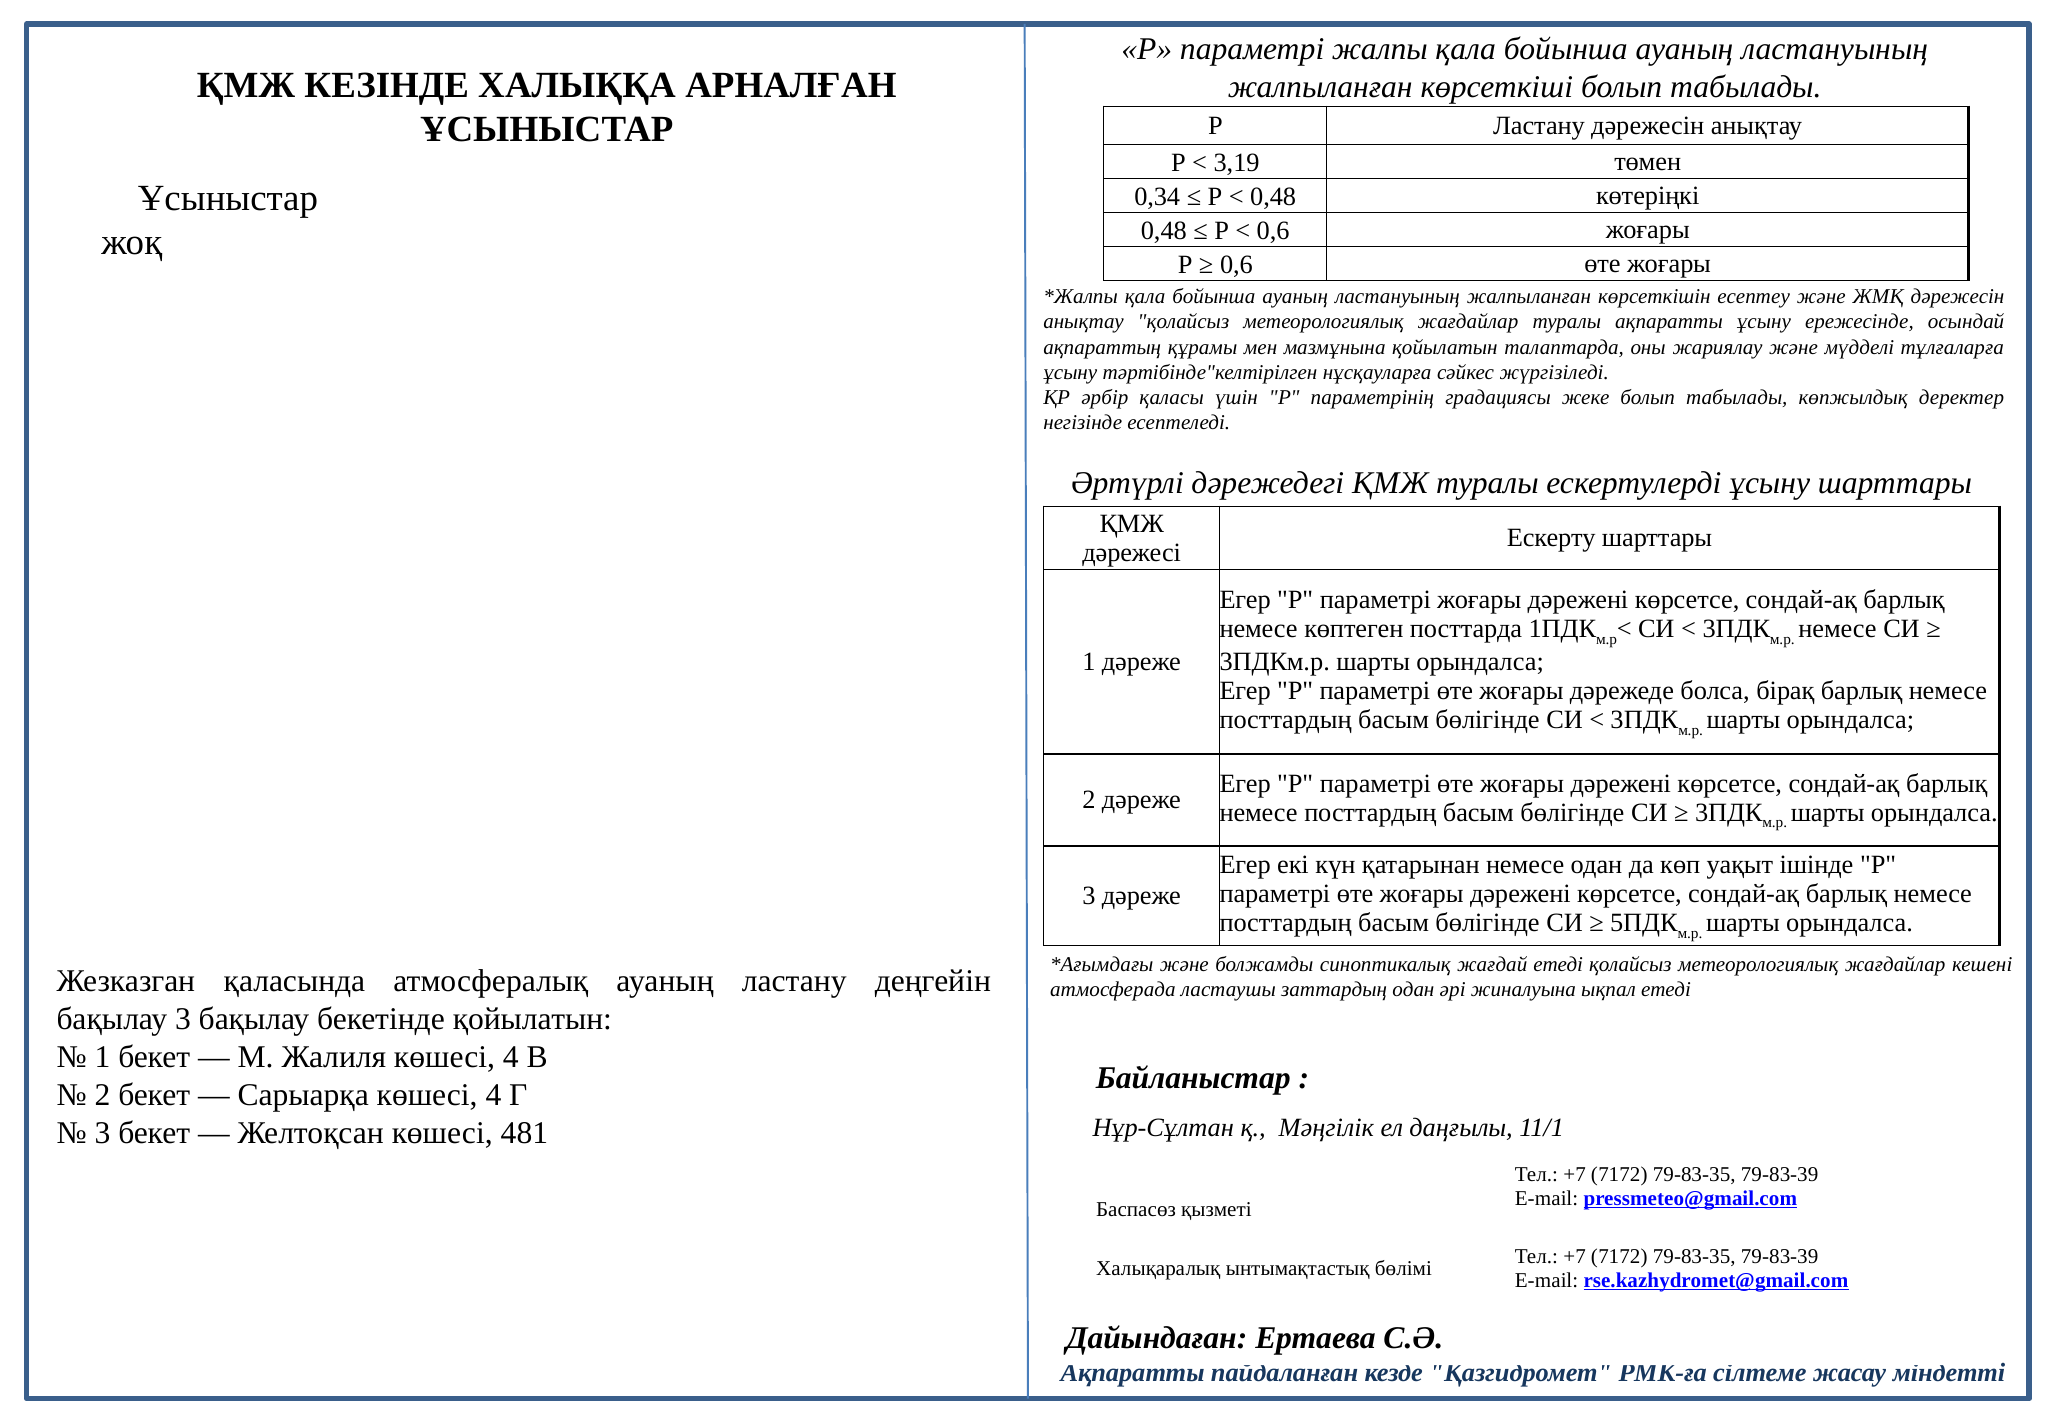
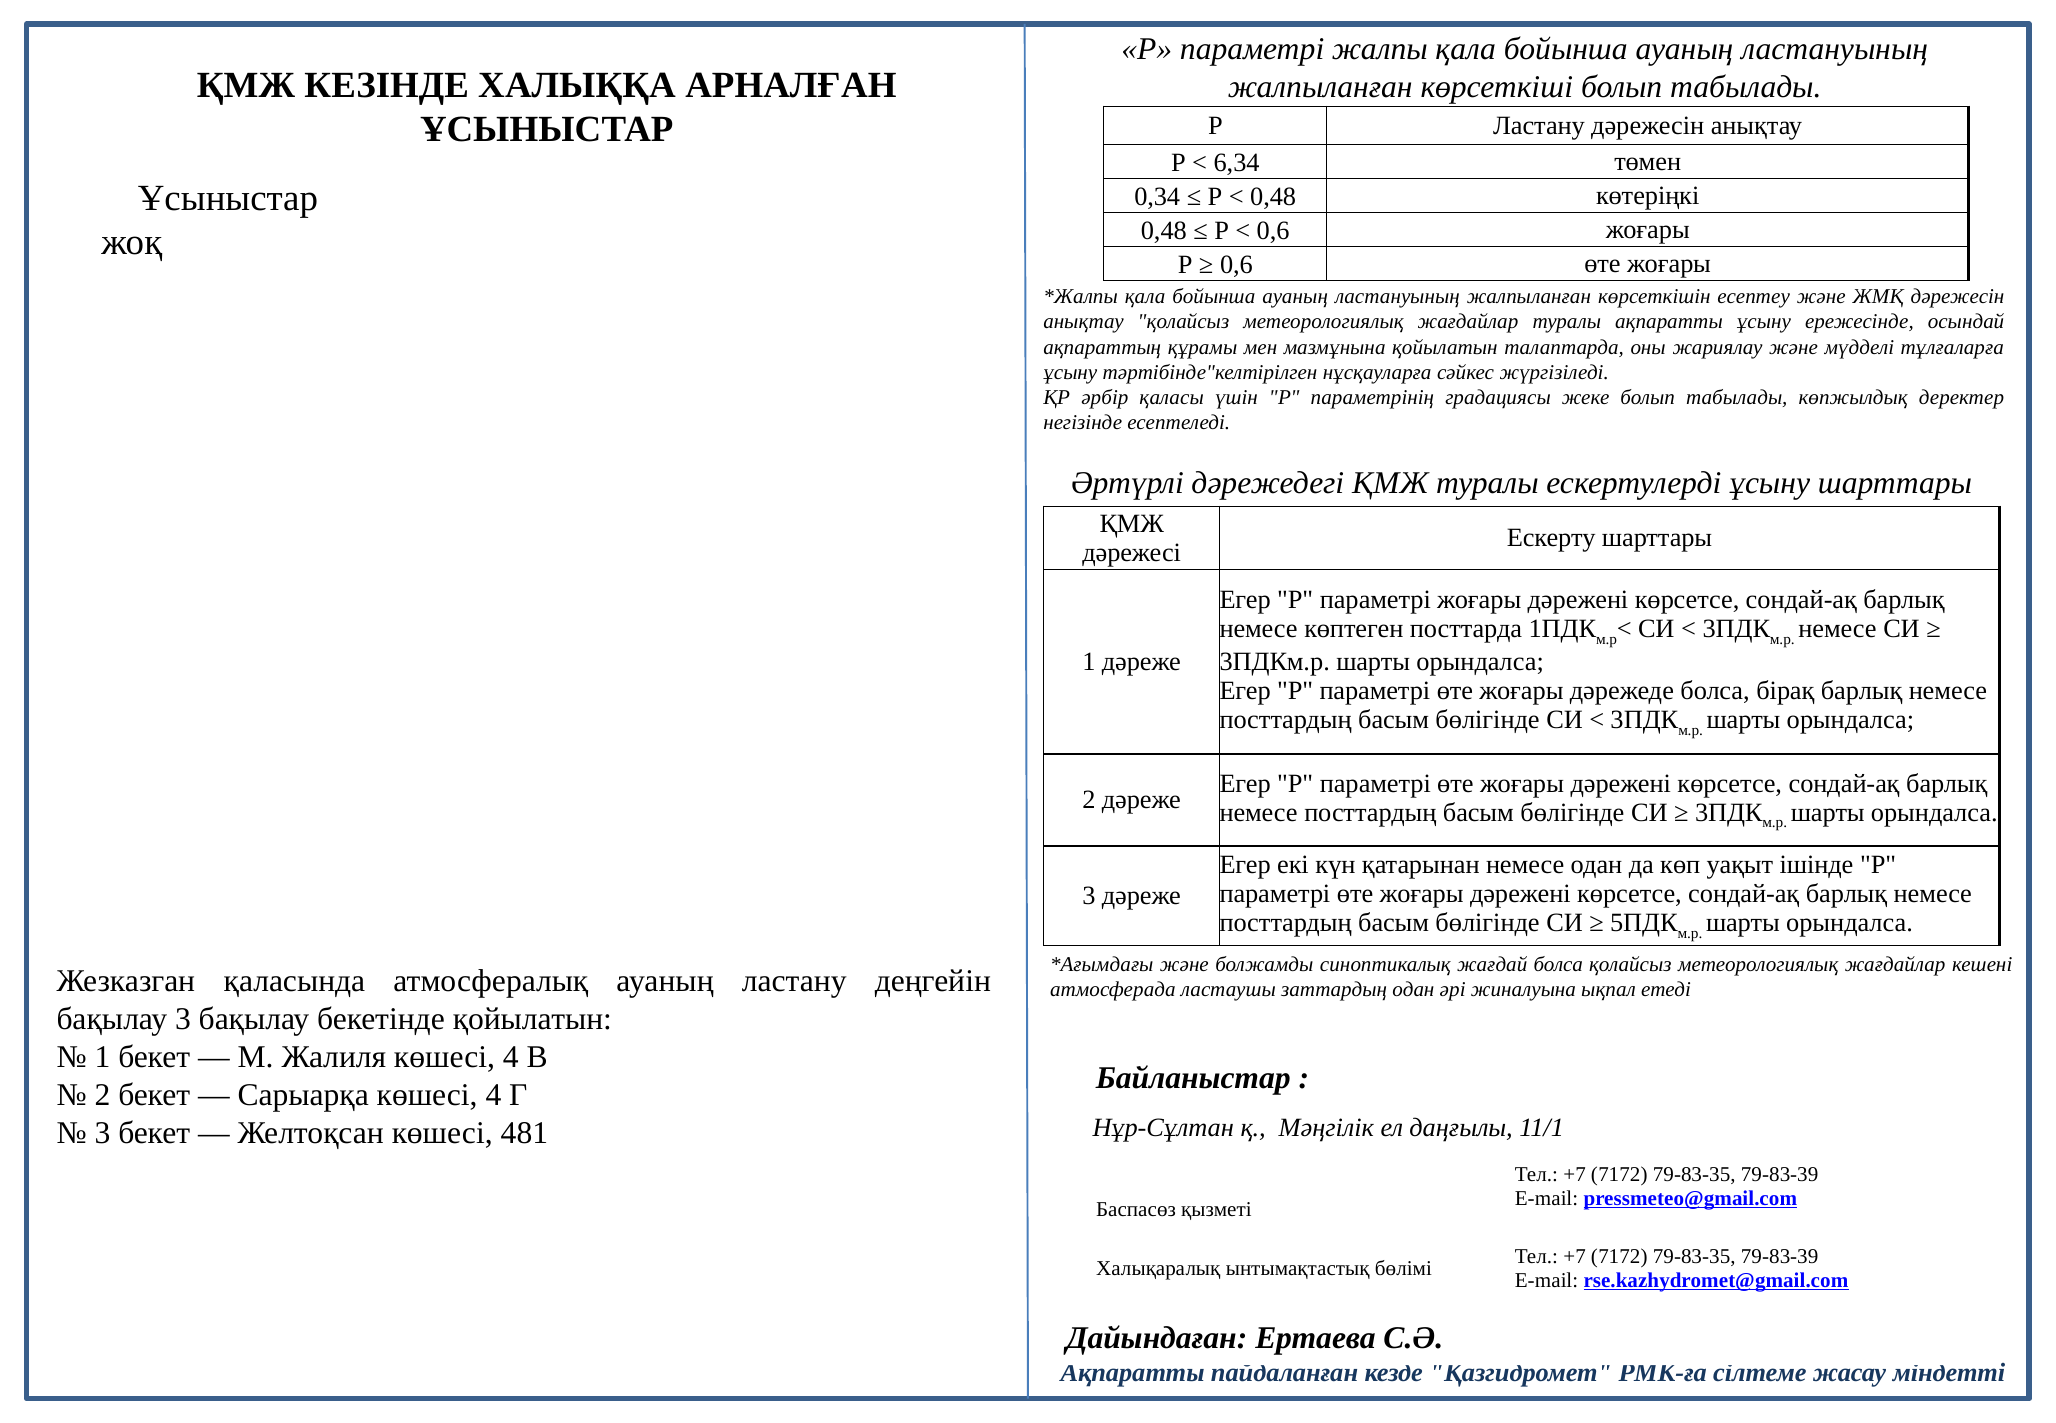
3,19: 3,19 -> 6,34 (1237, 163)
жағдай етеді: етеді -> болса (1558, 964)
